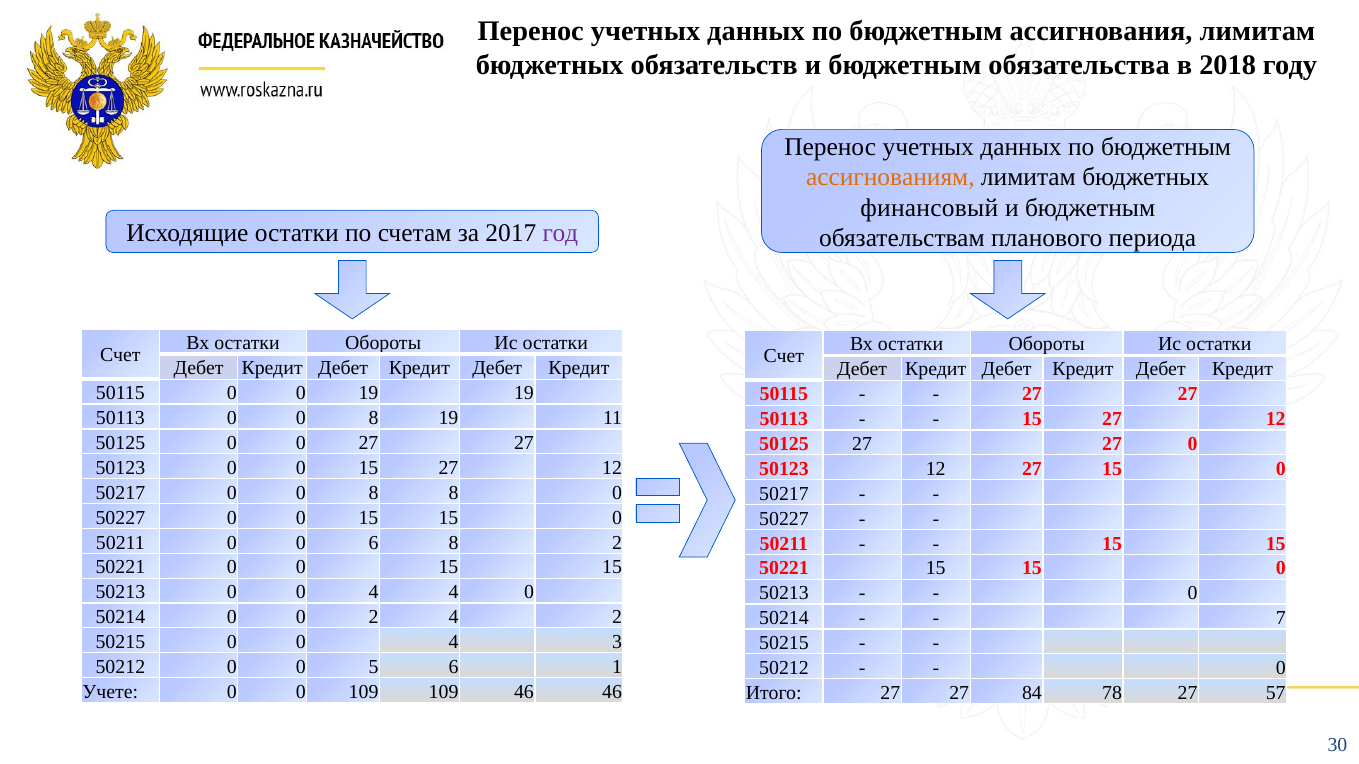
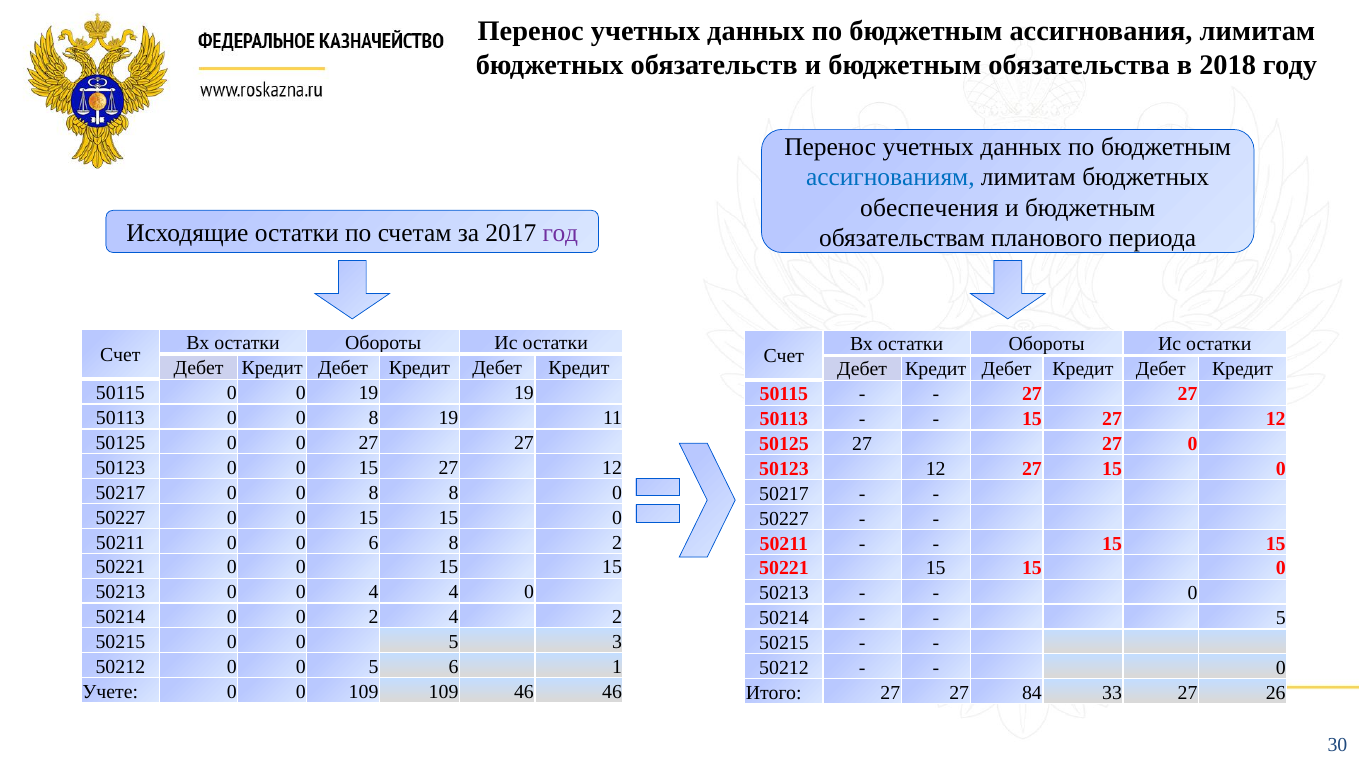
ассигнованиям colour: orange -> blue (890, 178)
финансовый: финансовый -> обеспечения (929, 208)
7: 7 -> 5 (1281, 618)
4: 4 -> 5 (454, 642)
78: 78 -> 33 (1112, 693)
57: 57 -> 26 (1276, 693)
